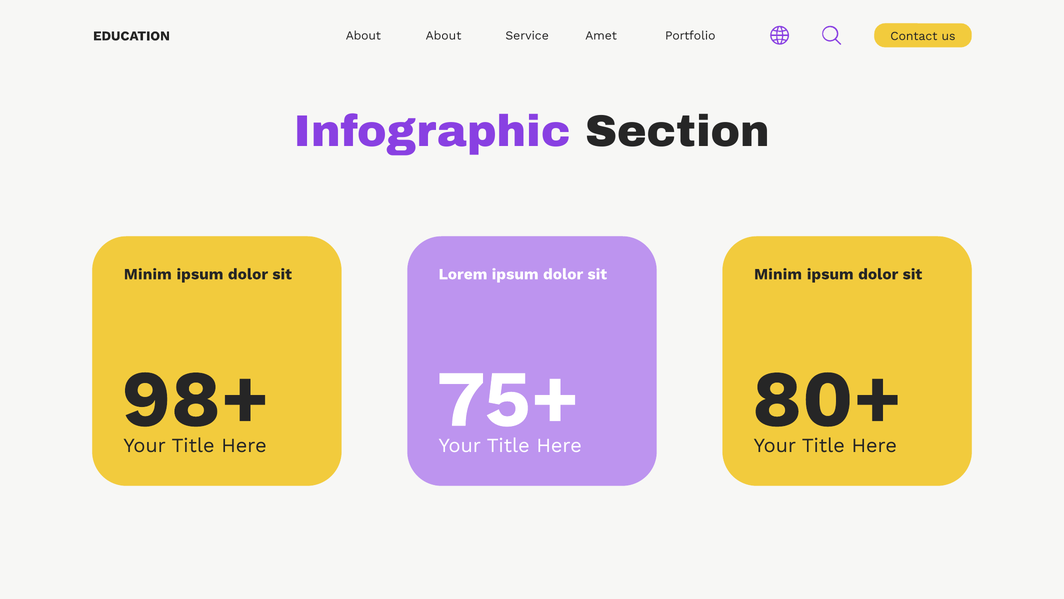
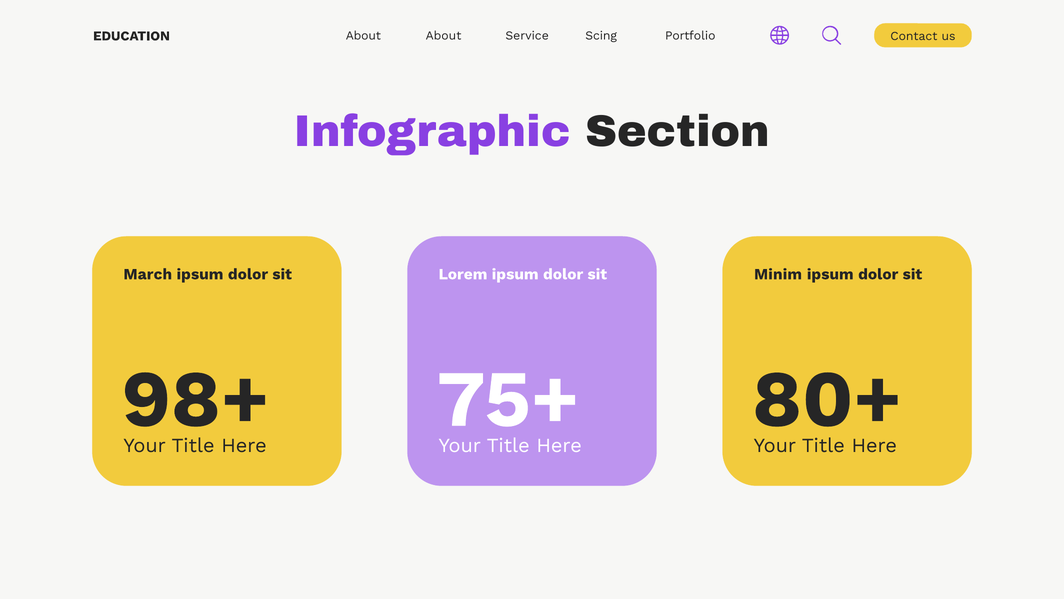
Amet: Amet -> Scing (601, 36)
Minim: Minim -> March (148, 274)
